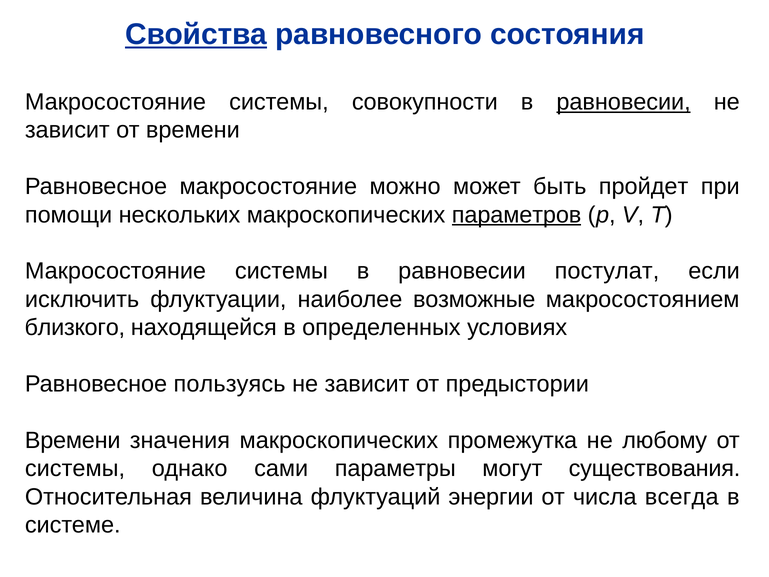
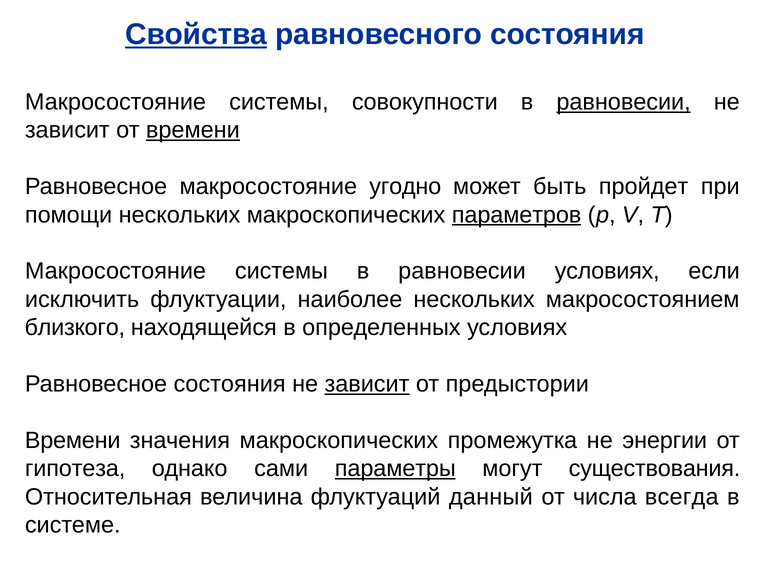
времени underline: none -> present (193, 130)
можно: можно -> угодно (405, 187)
равновесии постулат: постулат -> условиях (607, 271)
наиболее возможные: возможные -> нескольких (474, 299)
Равновесное пользуясь: пользуясь -> состояния (230, 384)
зависит underline: none -> present (367, 384)
любому: любому -> энергии (665, 440)
системы: системы -> гипотеза (75, 468)
параметры underline: none -> present (395, 468)
энергии: энергии -> данный (491, 497)
